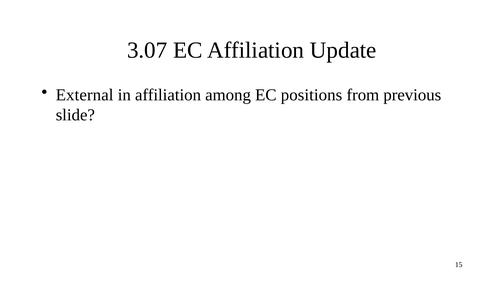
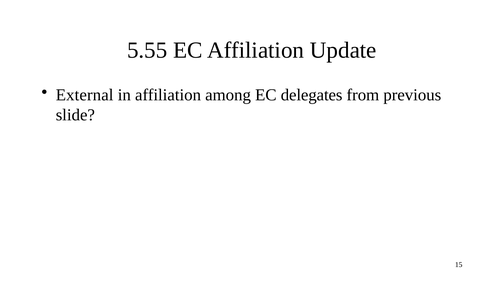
3.07: 3.07 -> 5.55 (147, 50)
positions: positions -> delegates (312, 95)
